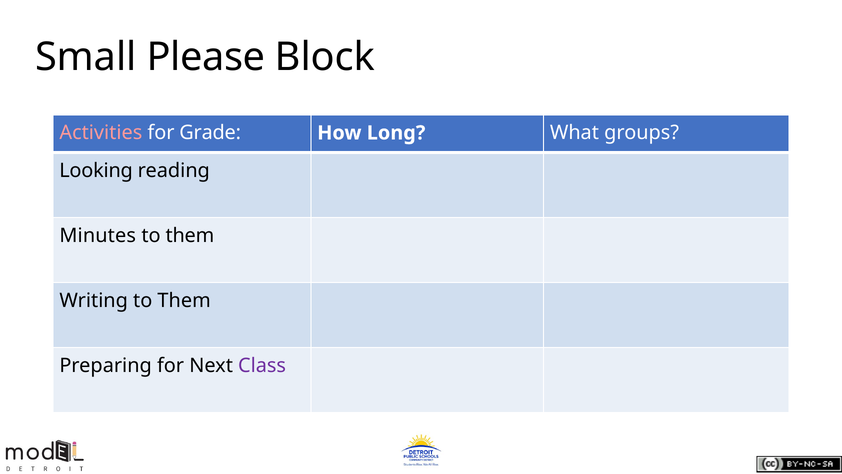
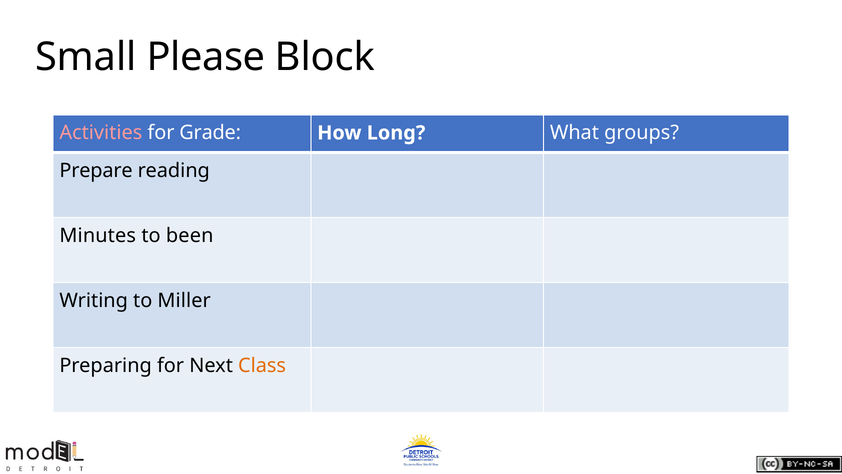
Looking: Looking -> Prepare (96, 170)
them: them -> been (190, 235)
Writing to Them: Them -> Miller (184, 300)
Class colour: purple -> orange (262, 365)
